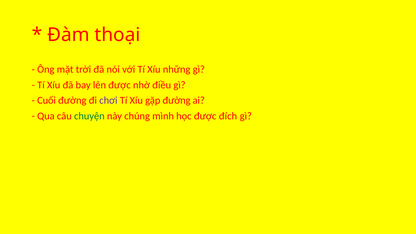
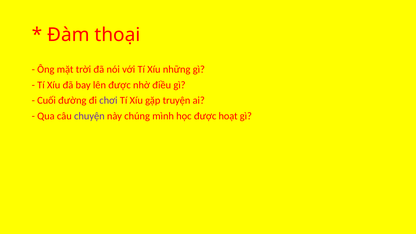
gặp đường: đường -> truyện (176, 101)
chuyện colour: green -> purple (89, 116)
đích: đích -> hoạt (228, 116)
